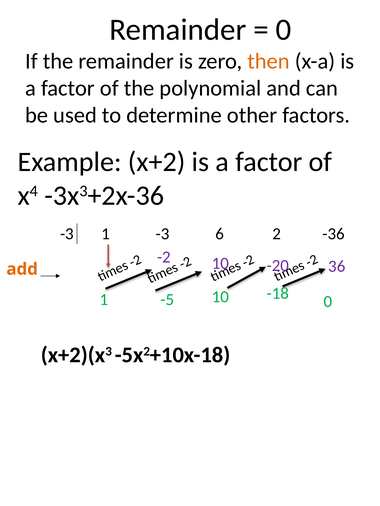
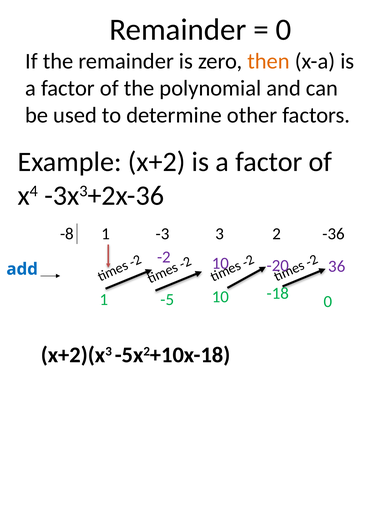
-3: -3 -> -8 (67, 234)
6: 6 -> 3 (220, 234)
add colour: orange -> blue (22, 269)
